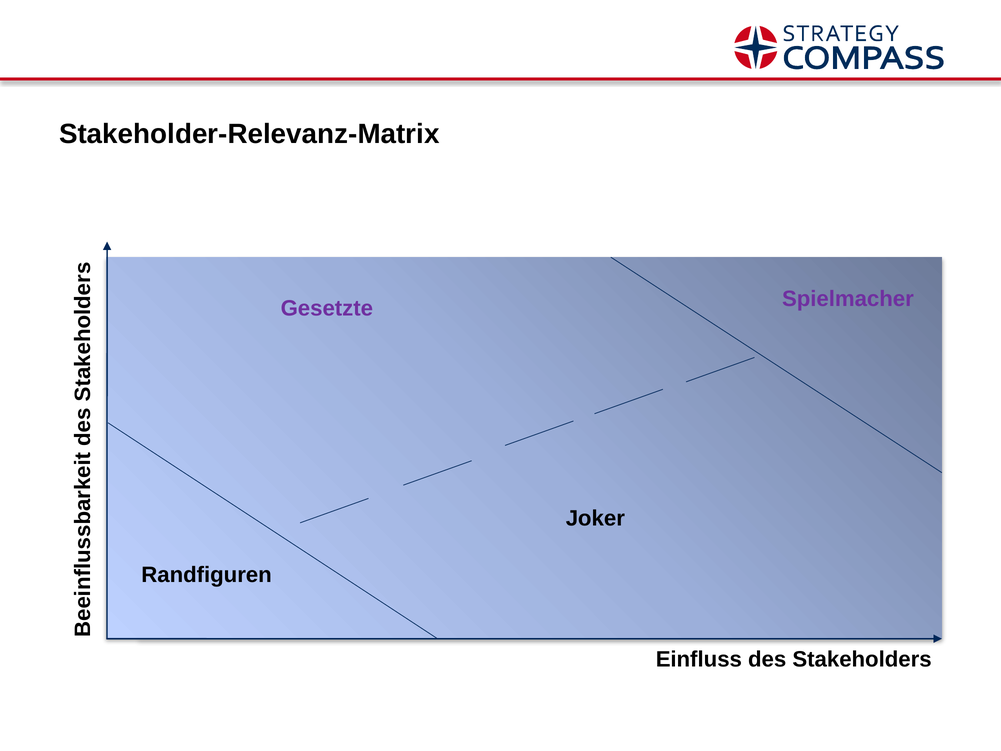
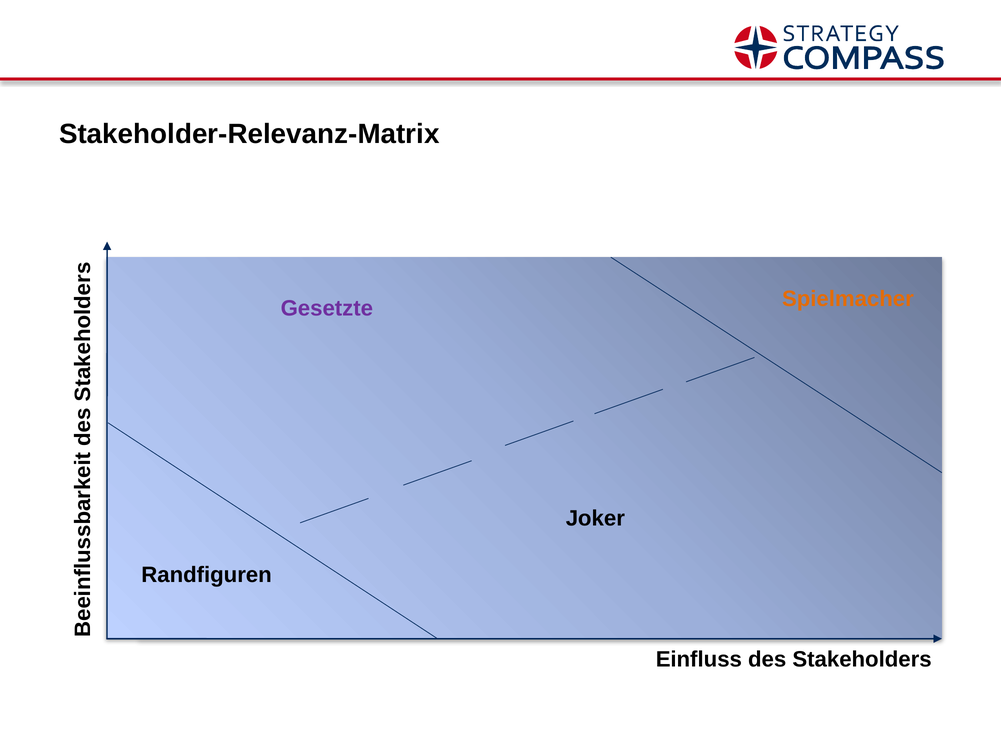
Spielmacher colour: purple -> orange (848, 299)
